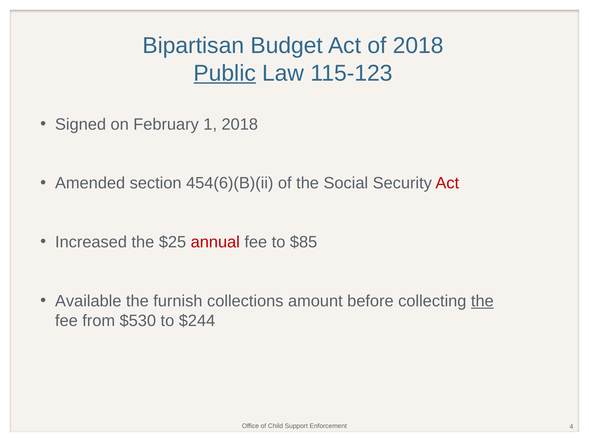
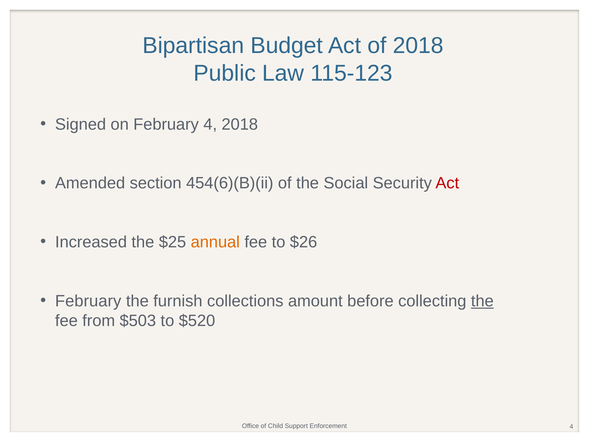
Public underline: present -> none (225, 73)
February 1: 1 -> 4 (210, 124)
annual colour: red -> orange (215, 242)
$85: $85 -> $26 (304, 242)
Available: Available -> February (88, 301)
$530: $530 -> $503 (138, 321)
$244: $244 -> $520 (197, 321)
